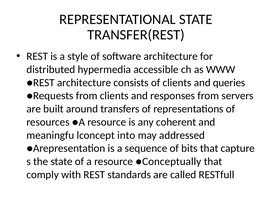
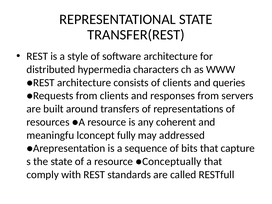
accessible: accessible -> characters (156, 69)
into: into -> fully (126, 135)
